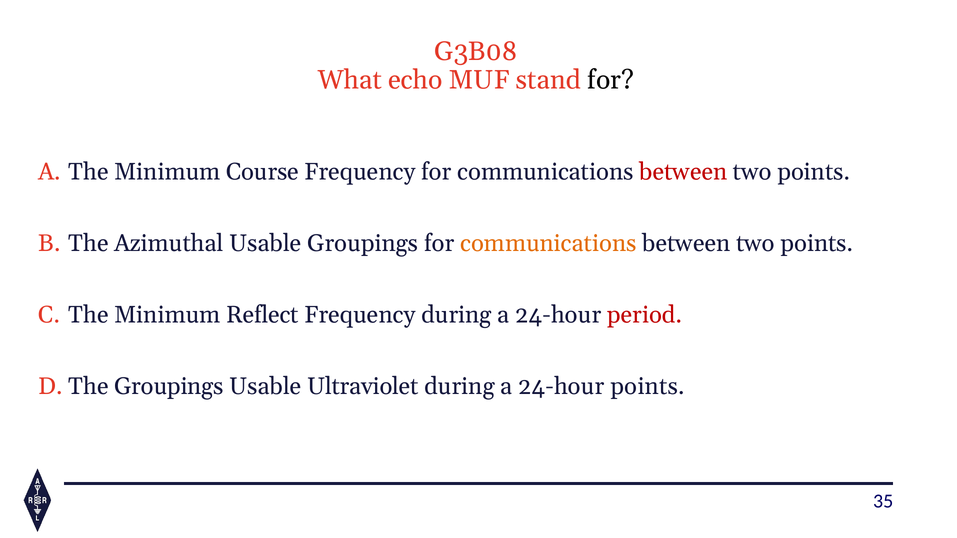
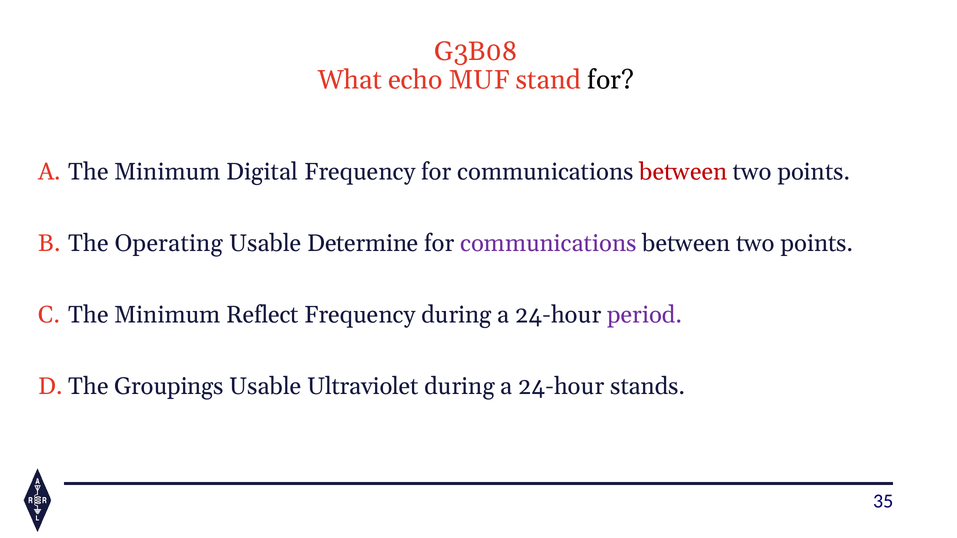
Course: Course -> Digital (262, 172)
Azimuthal: Azimuthal -> Operating (169, 243)
Usable Groupings: Groupings -> Determine (363, 243)
communications colour: orange -> purple (548, 243)
period colour: red -> purple (645, 315)
24-hour points: points -> stands (648, 387)
